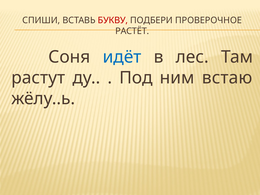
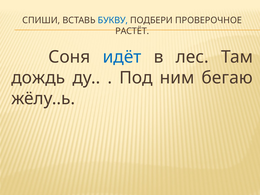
БУКВУ colour: red -> blue (113, 20)
растут: растут -> дождь (38, 78)
встаю: встаю -> бегаю (227, 78)
